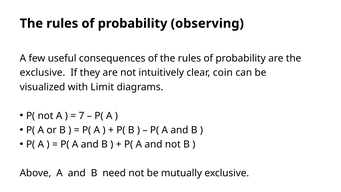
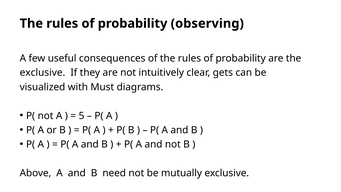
coin: coin -> gets (223, 73)
Limit: Limit -> Must (102, 87)
7: 7 -> 5 (81, 116)
